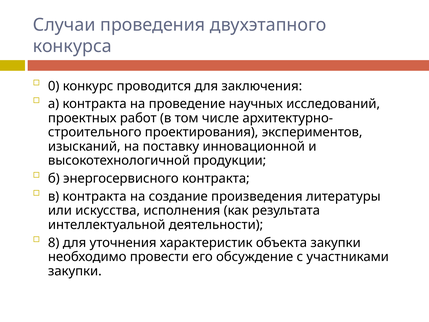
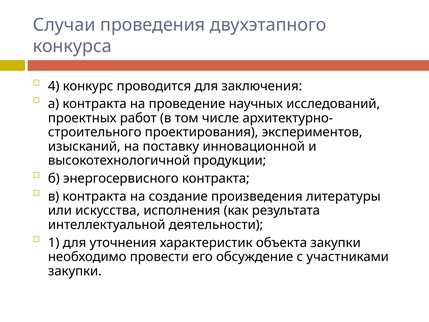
0: 0 -> 4 (54, 86)
8: 8 -> 1 (54, 243)
